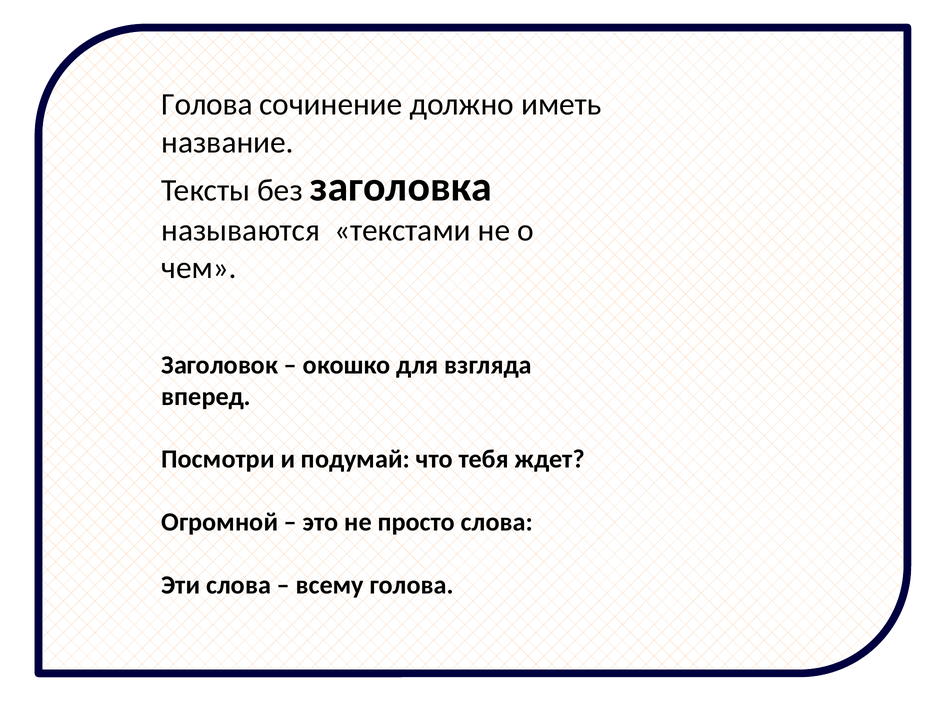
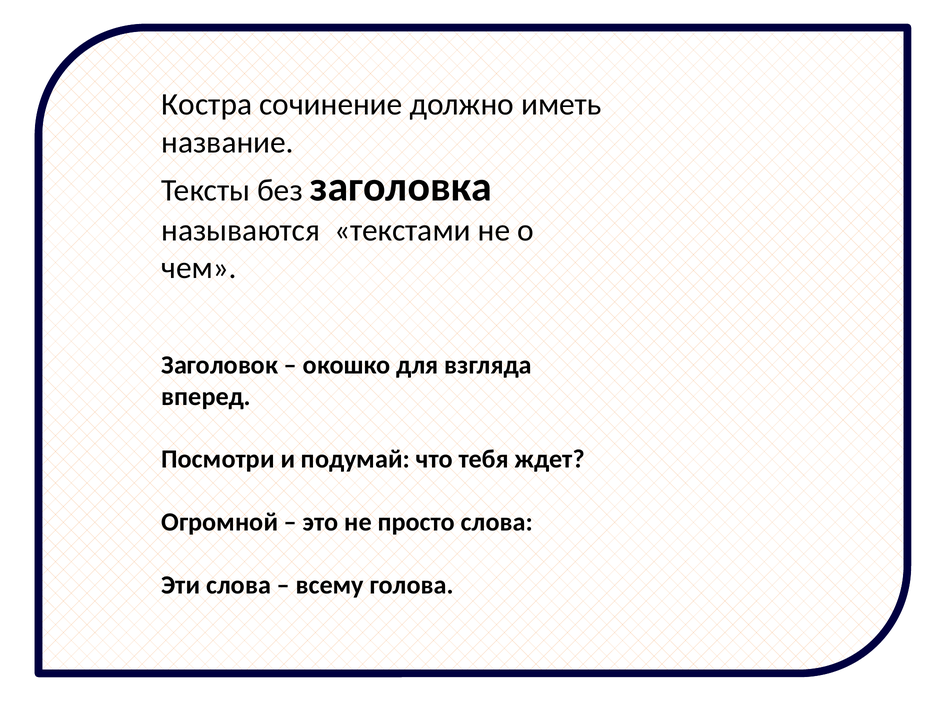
Голова: Голова -> Костра (207, 105)
